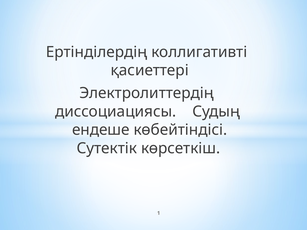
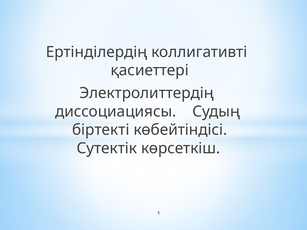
ендеше: ендеше -> біртекті (101, 130)
